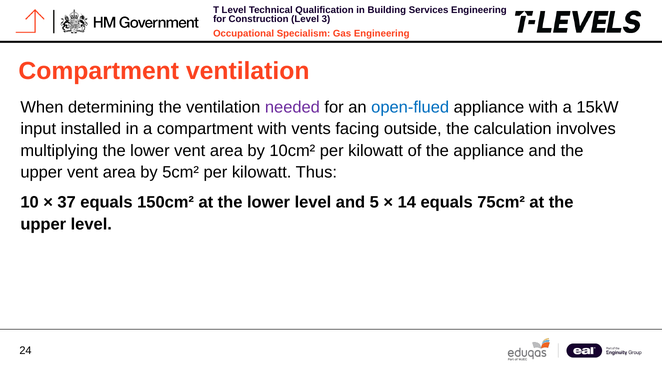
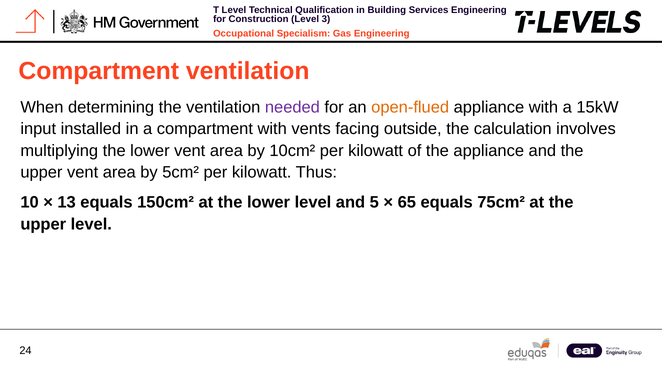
open-flued colour: blue -> orange (410, 107)
37: 37 -> 13 (67, 202)
14: 14 -> 65 (407, 202)
